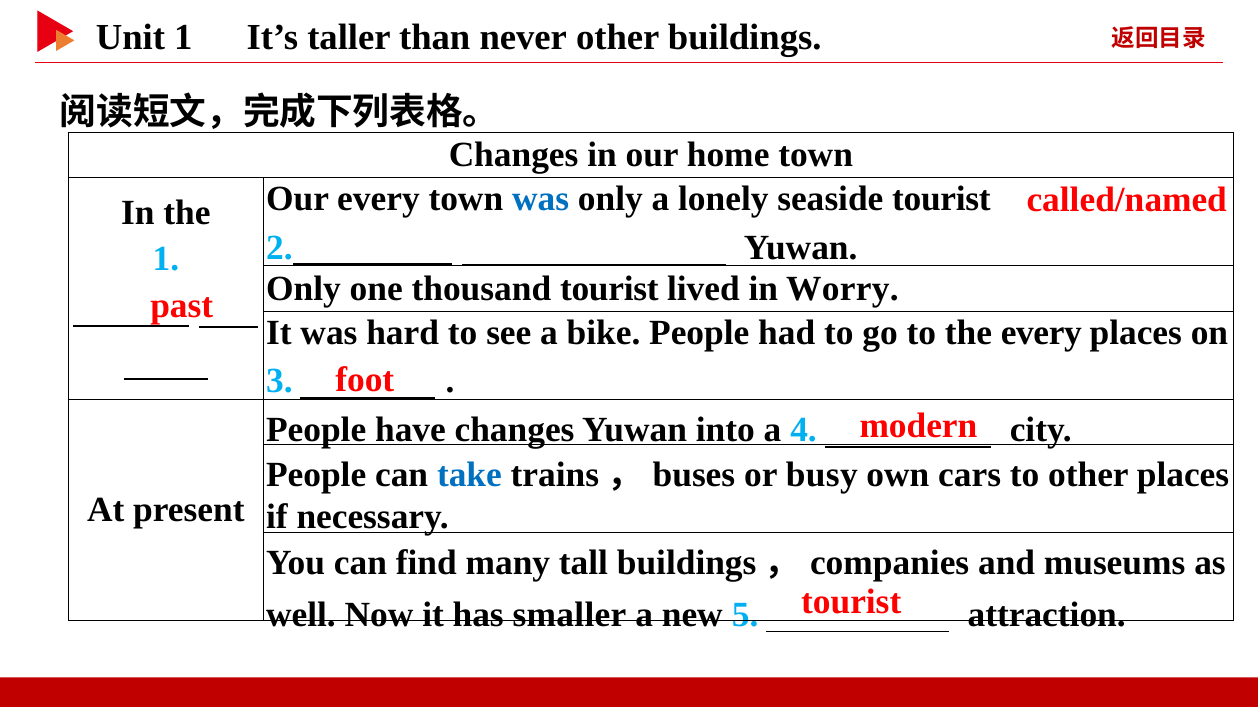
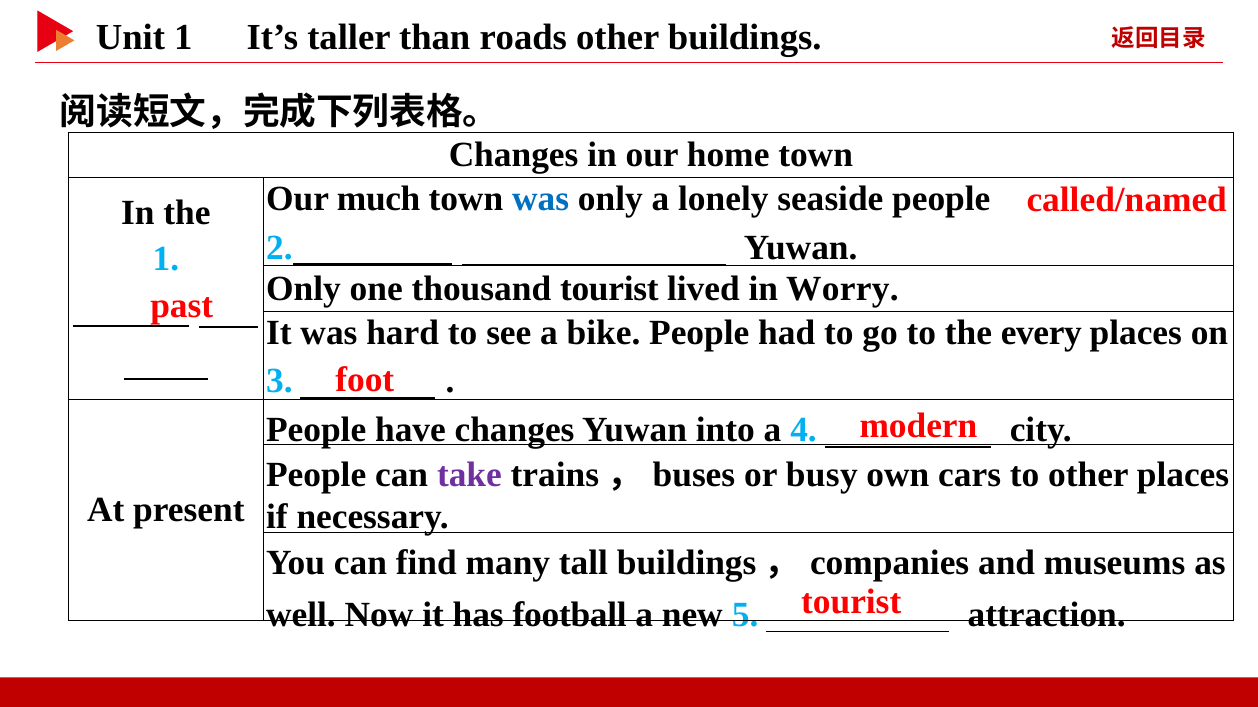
never: never -> roads (523, 37)
Our every: every -> much (379, 199)
seaside tourist: tourist -> people (941, 199)
take colour: blue -> purple (469, 476)
smaller: smaller -> football (570, 615)
